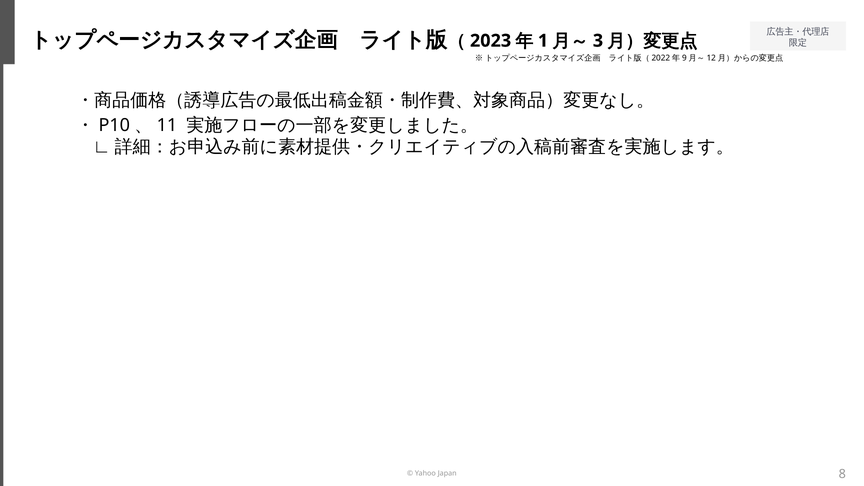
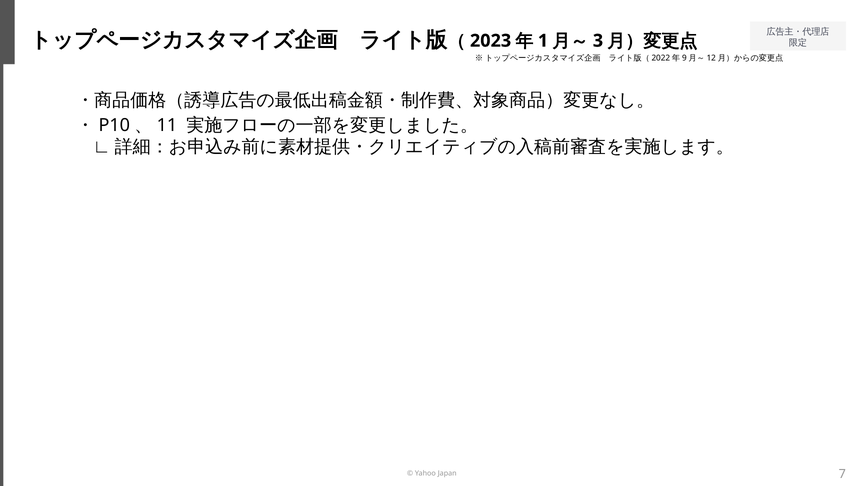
8: 8 -> 7 (842, 474)
